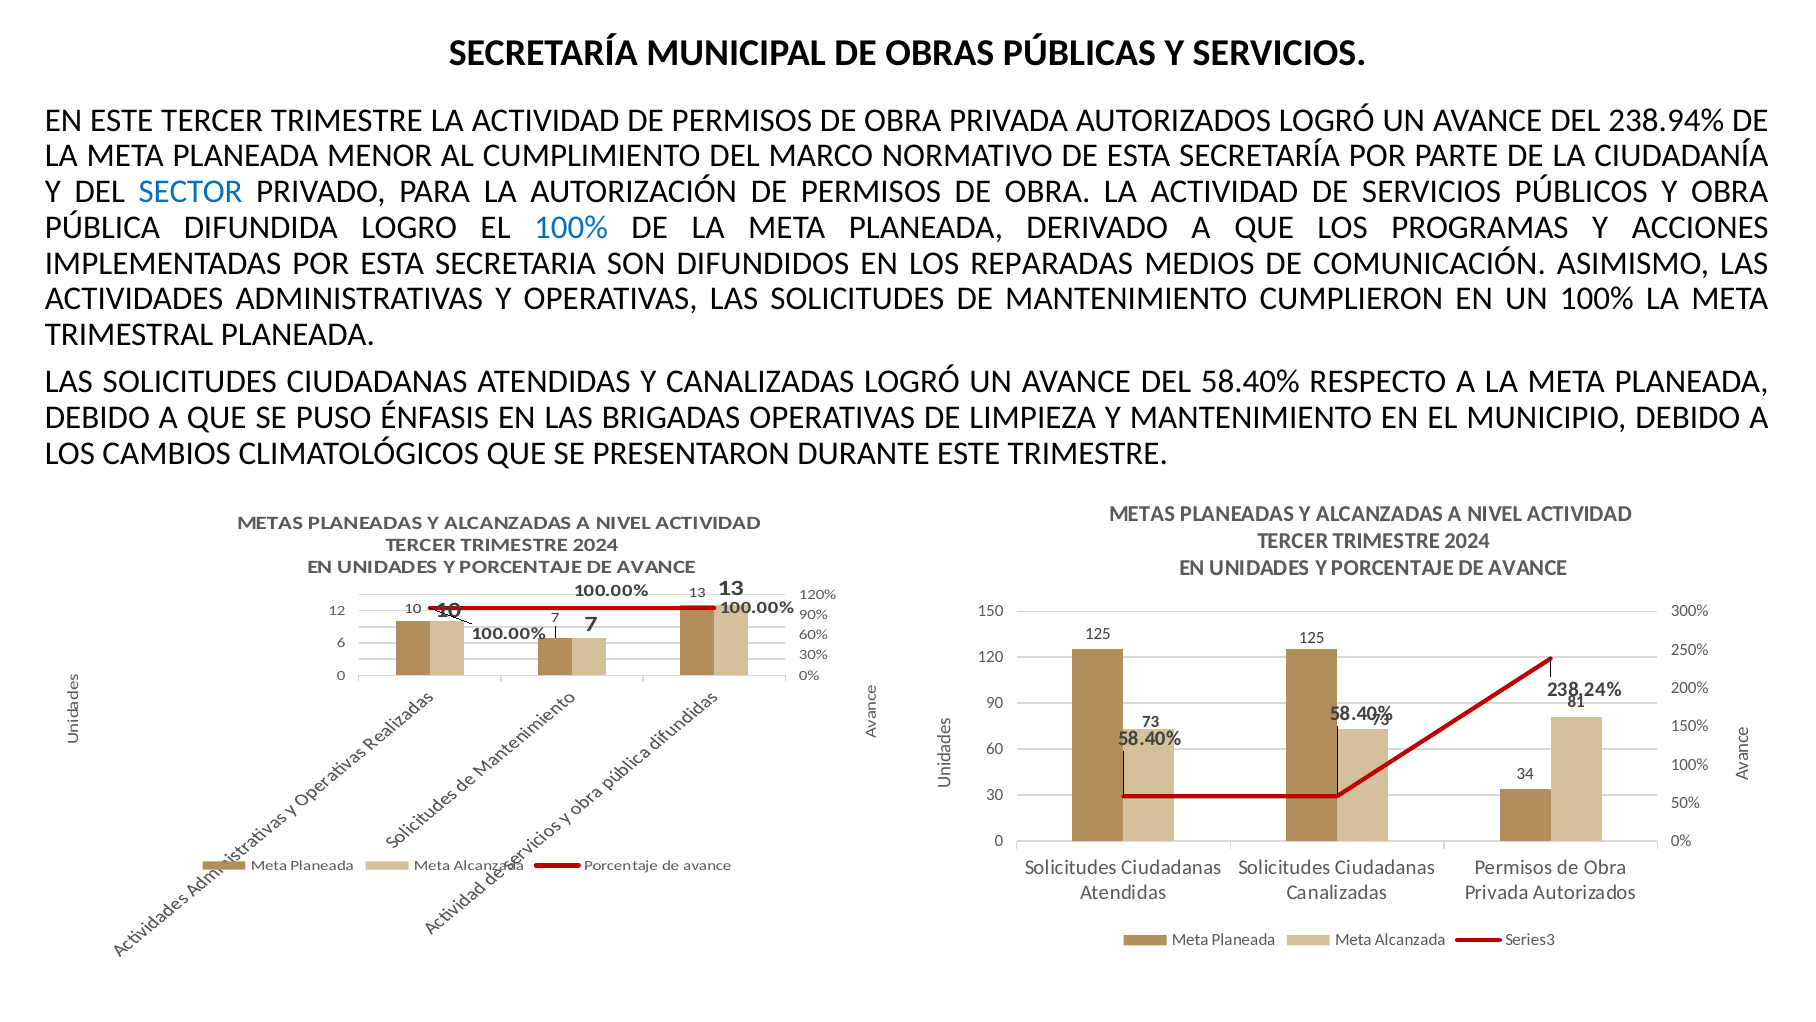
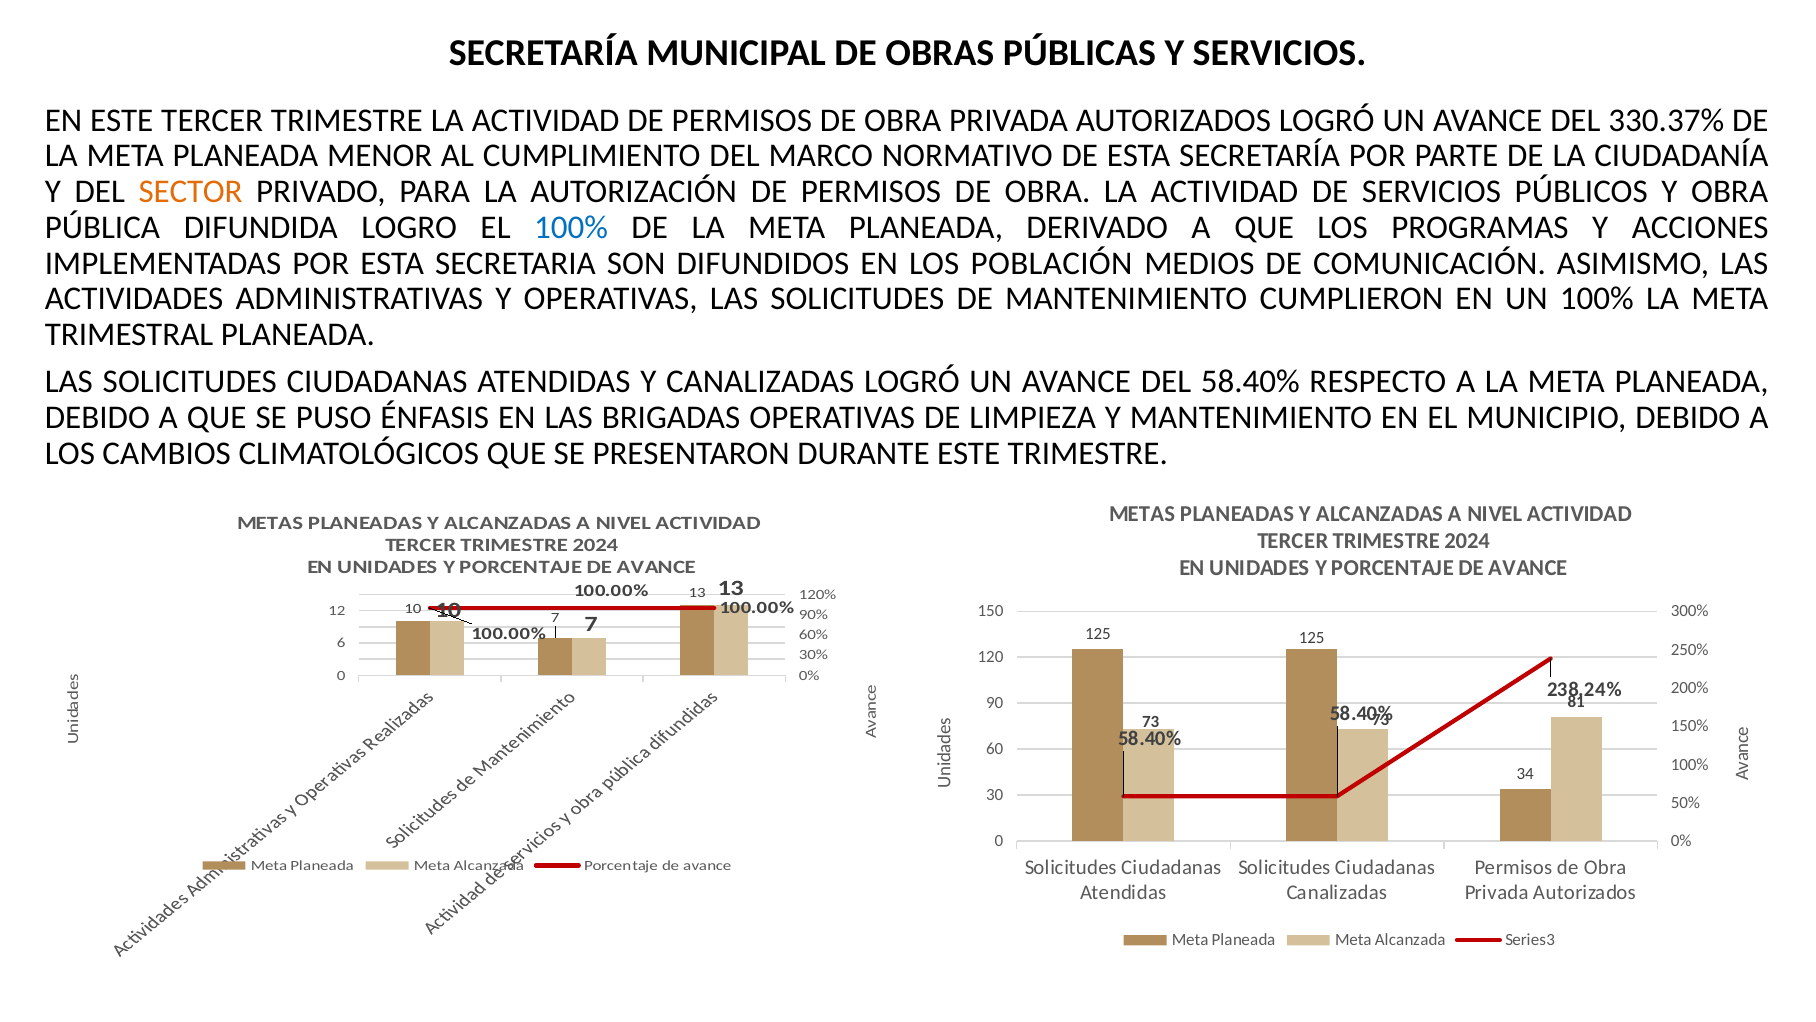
238.94%: 238.94% -> 330.37% (1666, 120)
SECTOR colour: blue -> orange (191, 192)
REPARADAS: REPARADAS -> POBLACIÓN (1052, 263)
